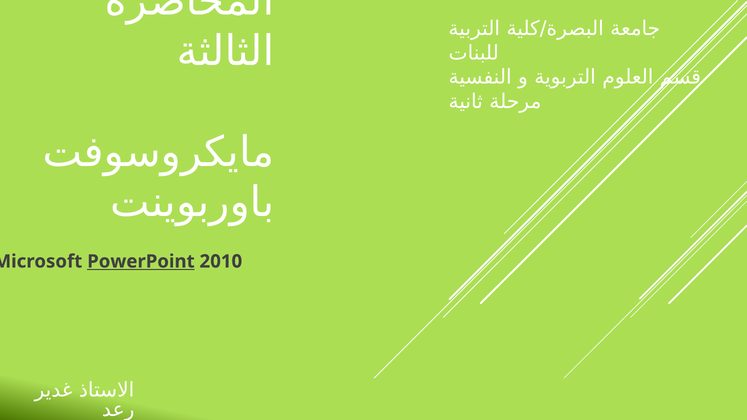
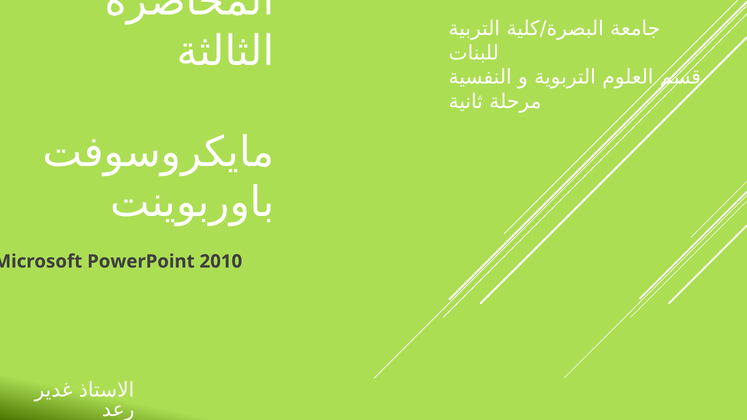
PowerPoint underline: present -> none (141, 262)
